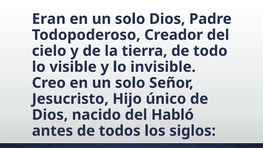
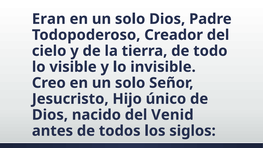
Habló: Habló -> Venid (172, 115)
